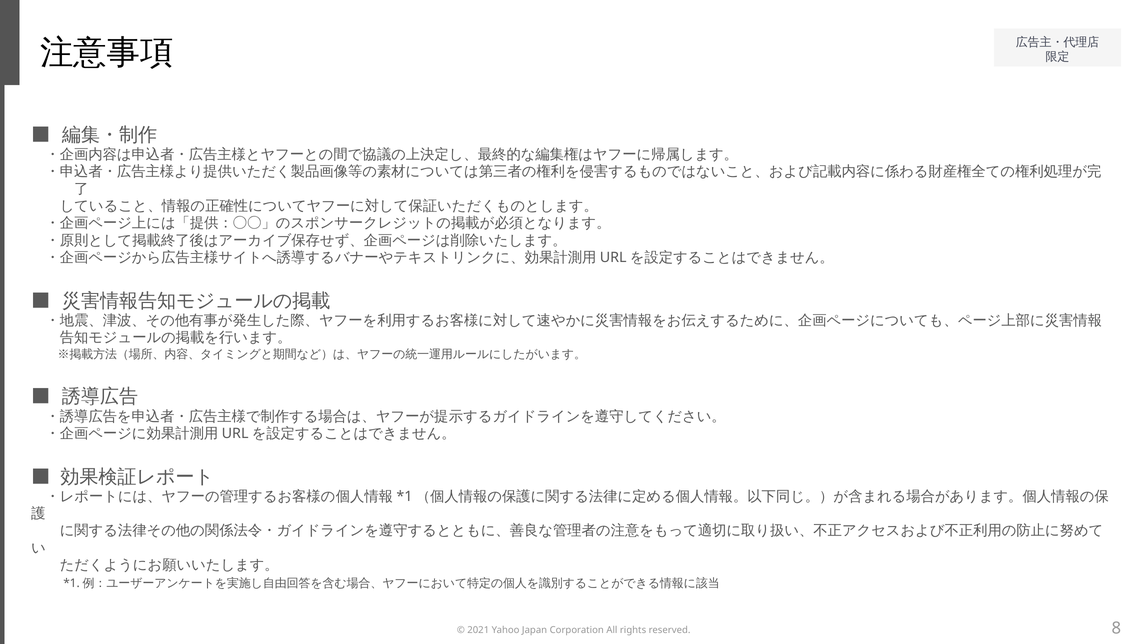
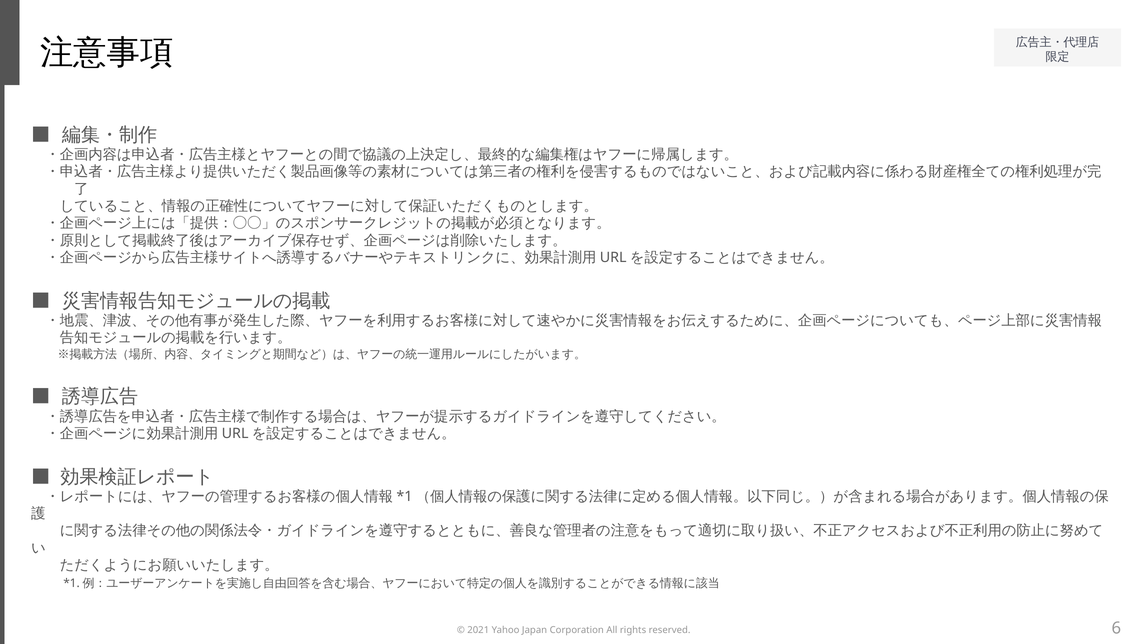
8: 8 -> 6 (1116, 628)
